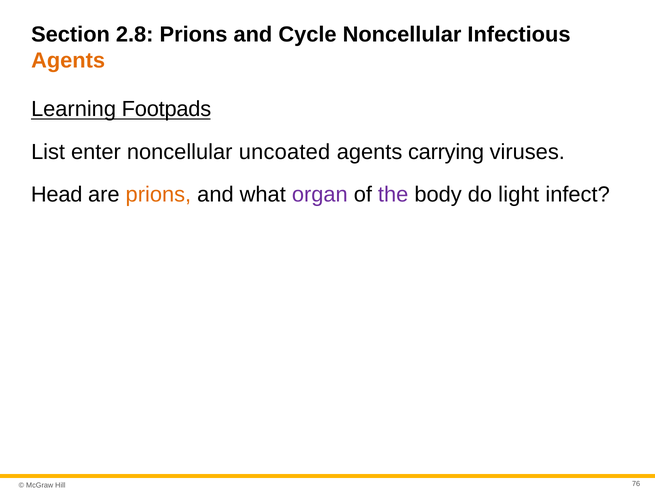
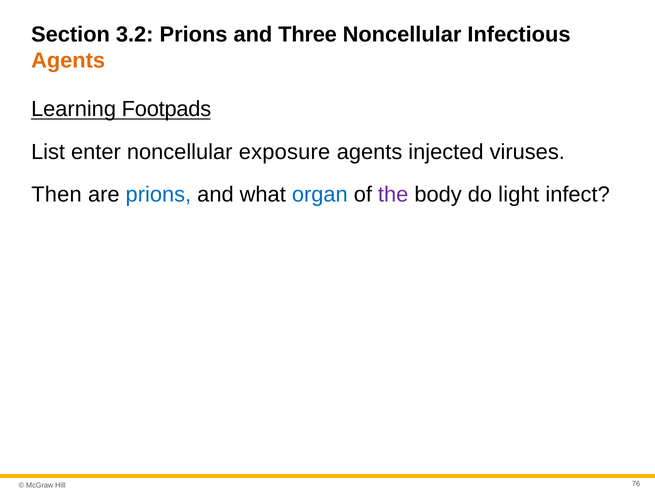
2.8: 2.8 -> 3.2 (135, 35)
Cycle: Cycle -> Three (308, 35)
uncoated: uncoated -> exposure (285, 152)
carrying: carrying -> injected (446, 152)
Head: Head -> Then (56, 195)
prions colour: orange -> blue (158, 195)
organ colour: purple -> blue (320, 195)
